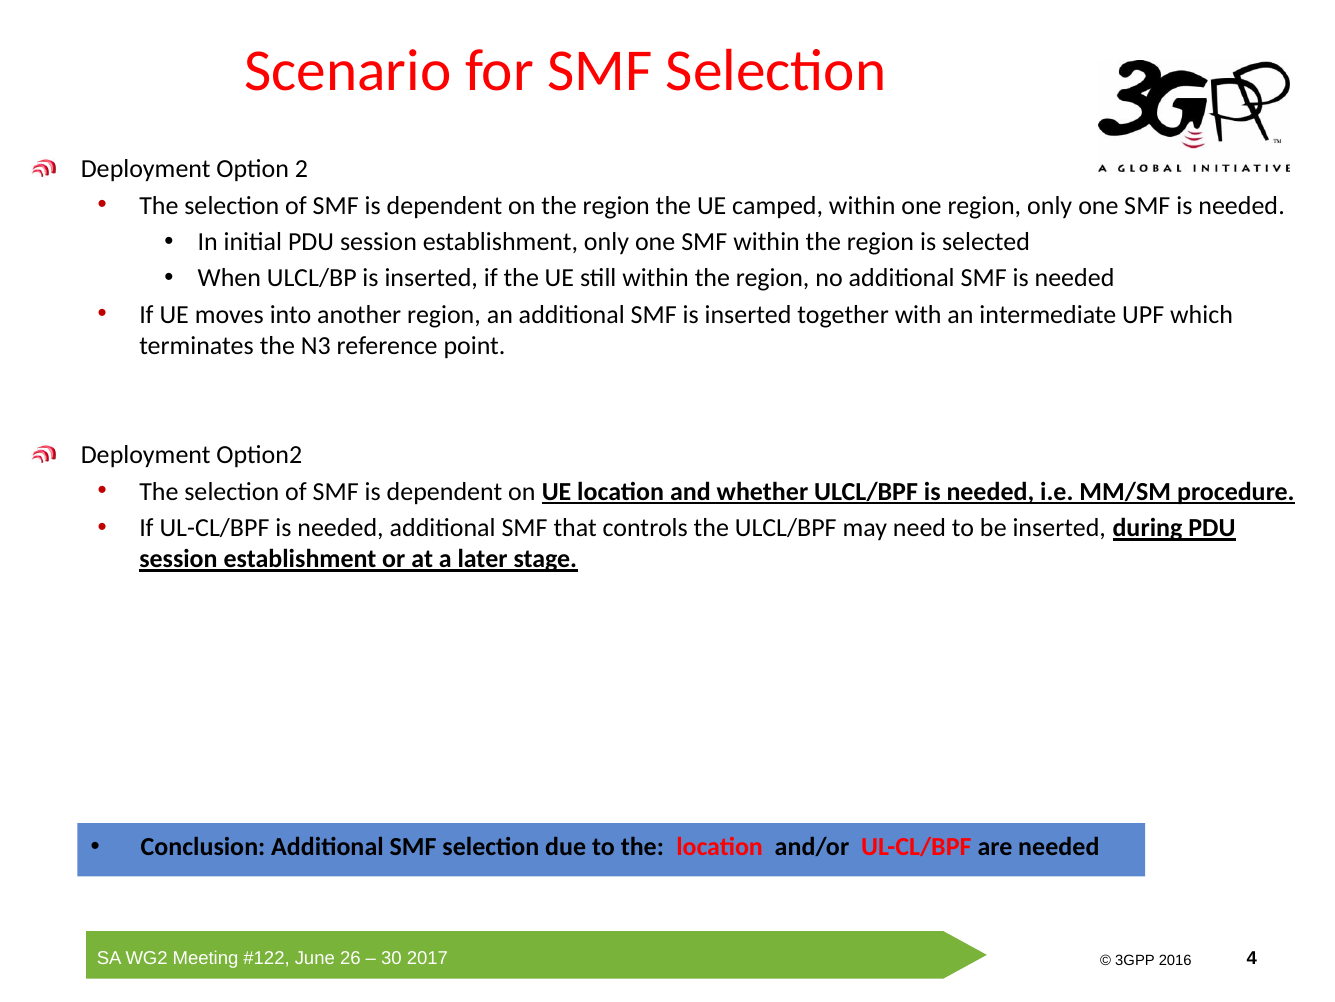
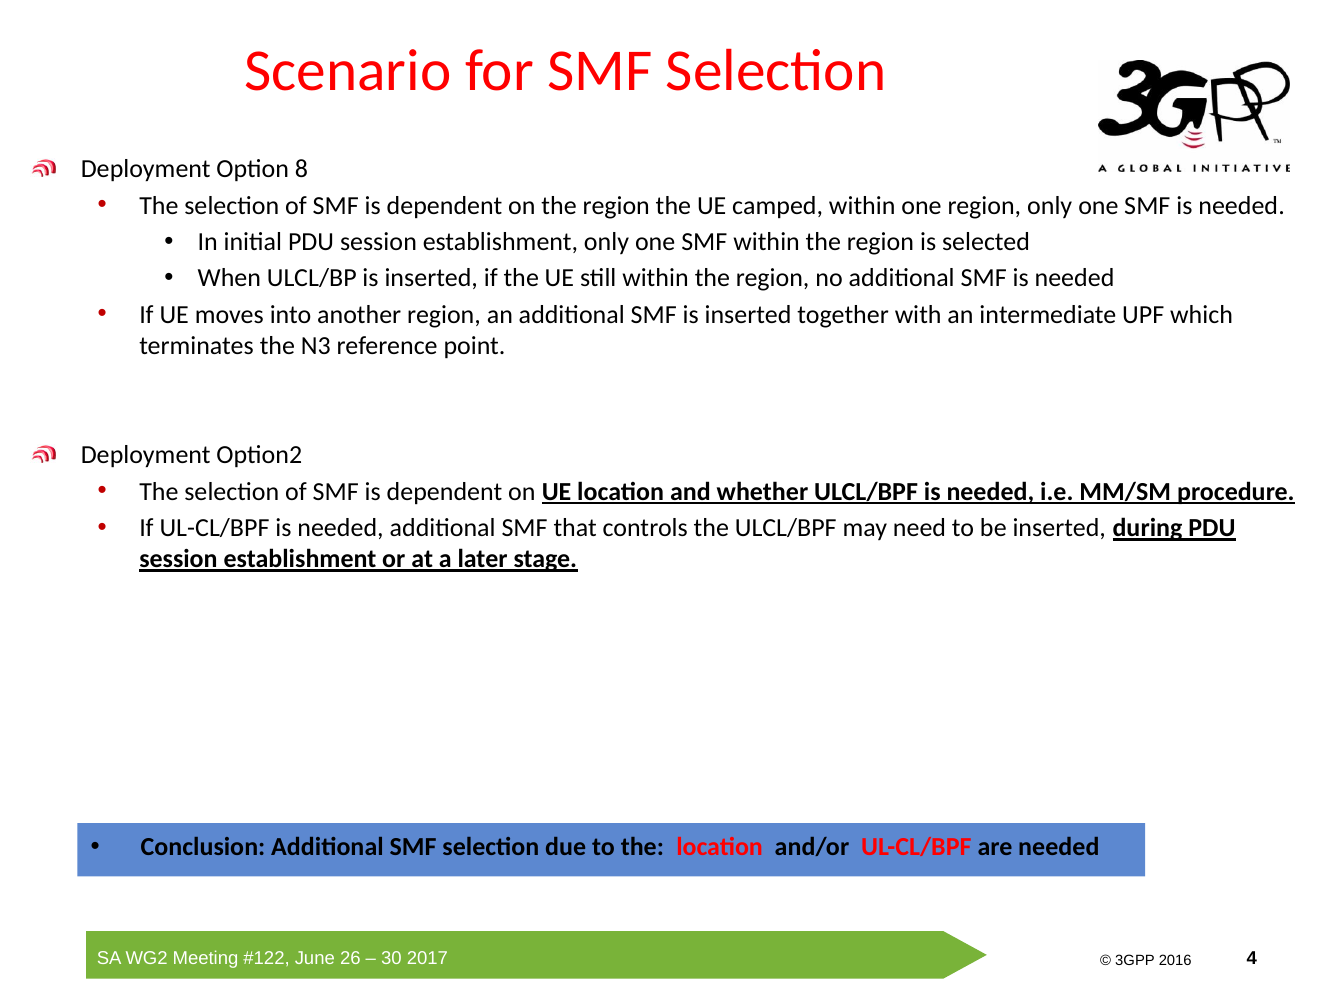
2: 2 -> 8 (302, 169)
